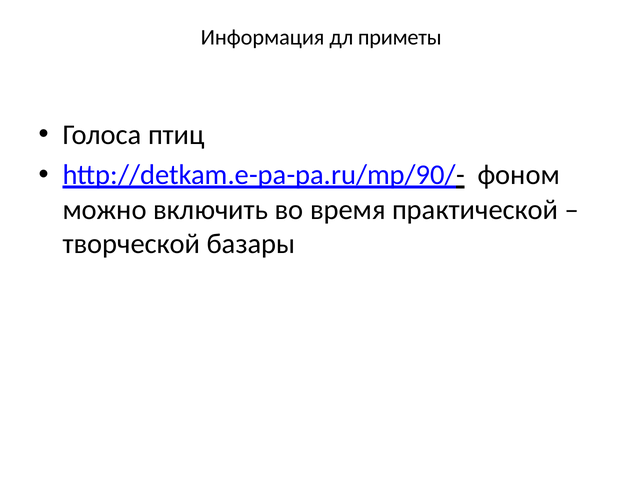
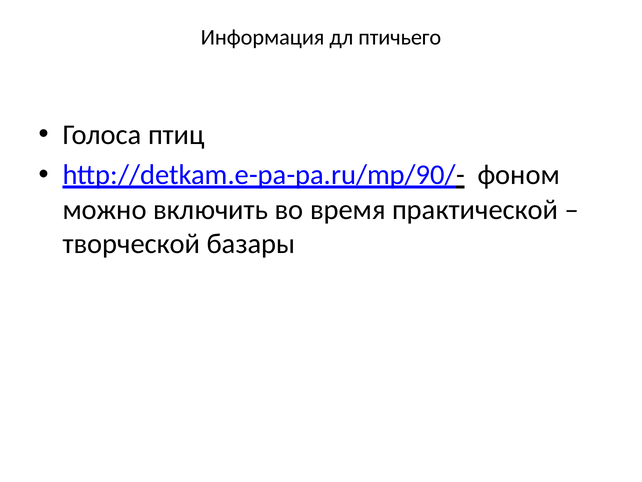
приметы: приметы -> птичьего (400, 37)
